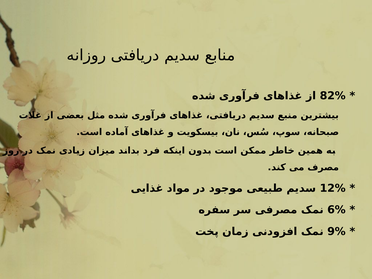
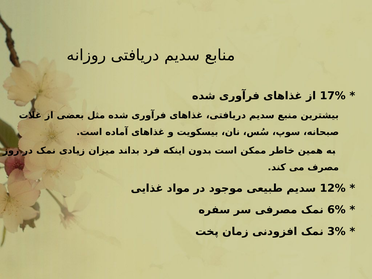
82%: 82% -> 17% (333, 96)
9%: 9% -> 3% (337, 232)
